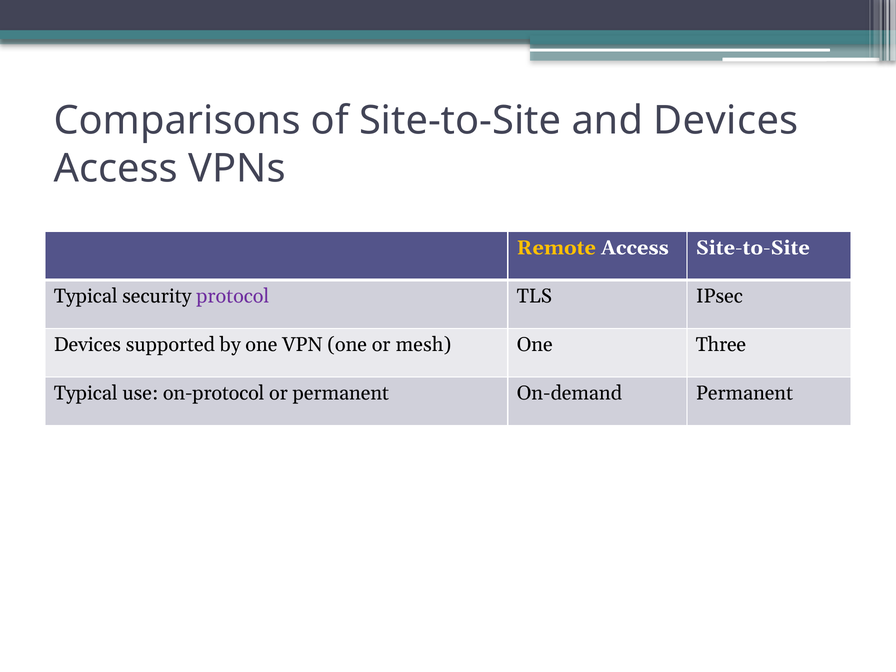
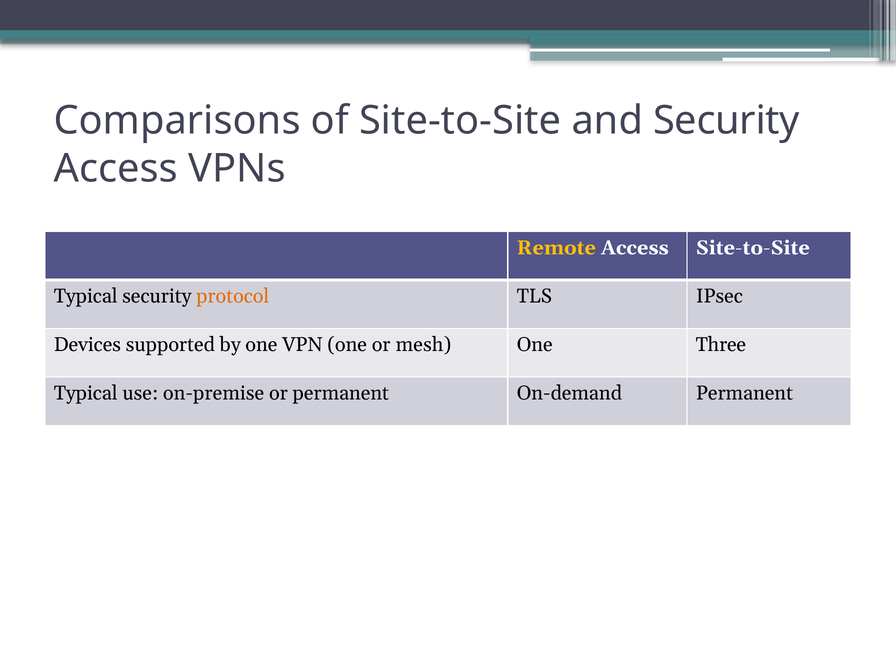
and Devices: Devices -> Security (726, 121)
protocol colour: purple -> orange (233, 296)
on-protocol: on-protocol -> on-premise (214, 393)
